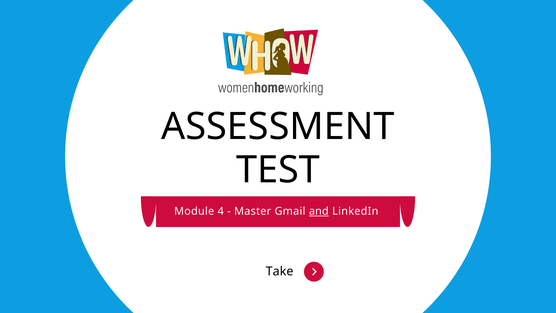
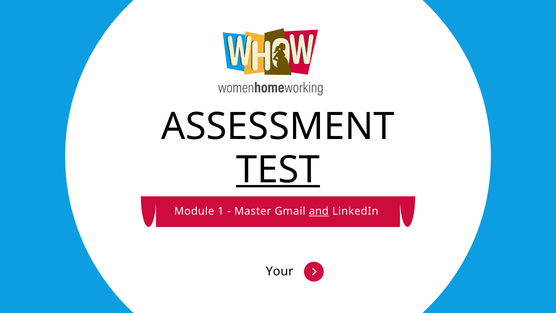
TEST underline: none -> present (278, 170)
4: 4 -> 1 (221, 211)
Take: Take -> Your (280, 271)
